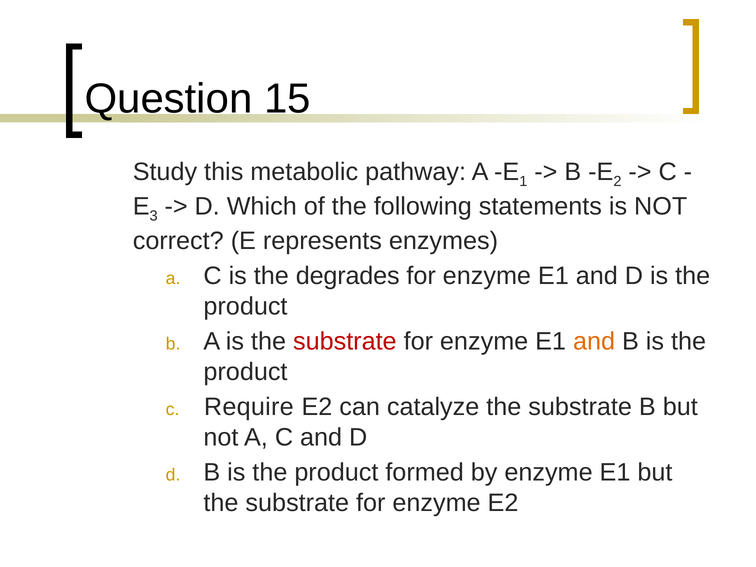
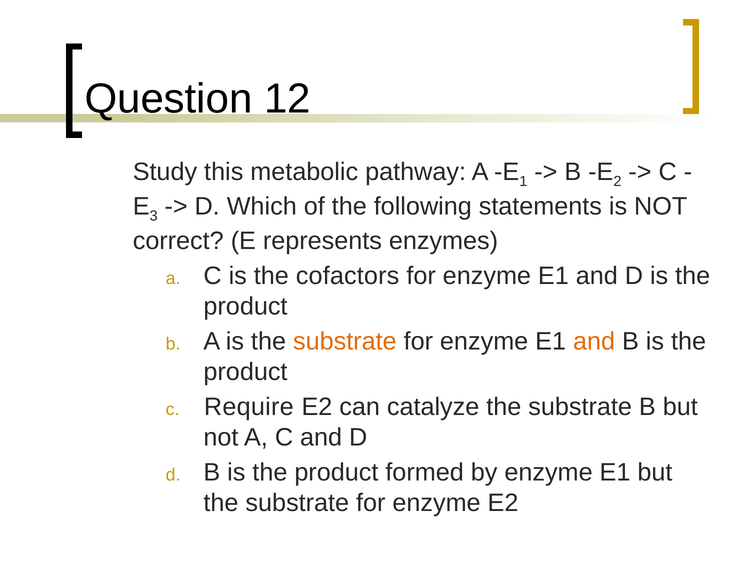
15: 15 -> 12 (287, 99)
degrades: degrades -> cofactors (348, 276)
substrate colour: red -> orange (345, 341)
